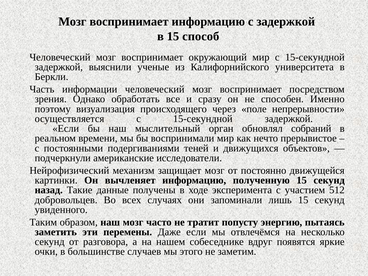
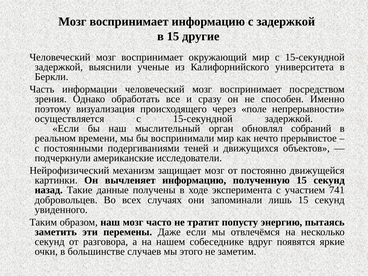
способ: способ -> другие (201, 36)
512: 512 -> 741 (337, 190)
